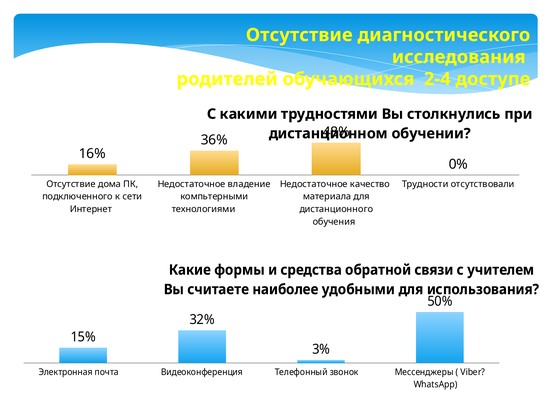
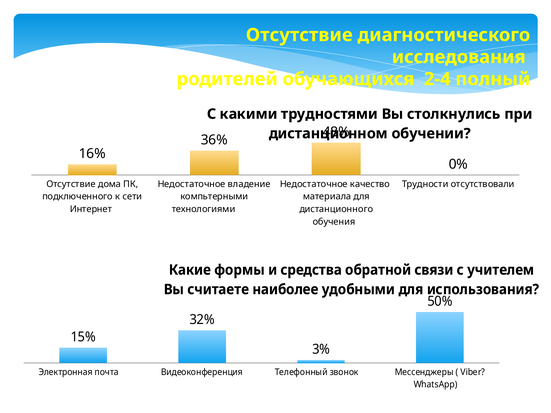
доступе: доступе -> полный (493, 79)
